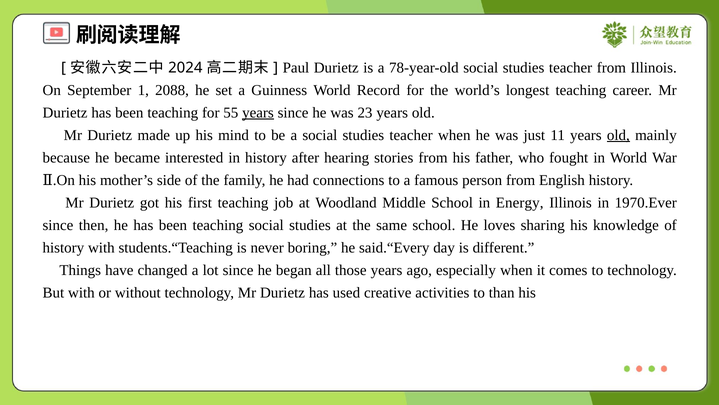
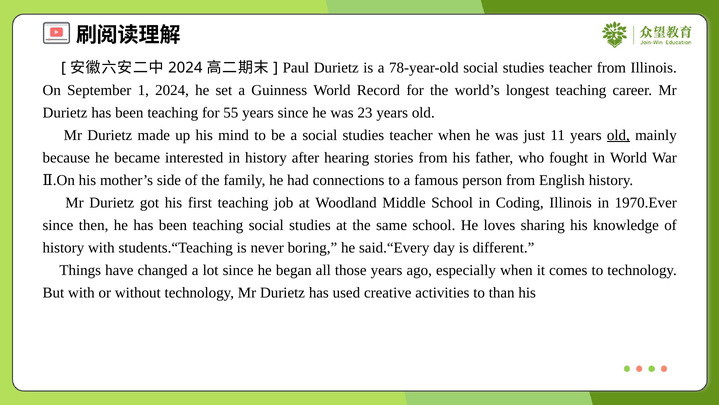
1 2088: 2088 -> 2024 (172, 90)
years underline: present -> none (258, 112)
Energy: Energy -> Coding (520, 202)
